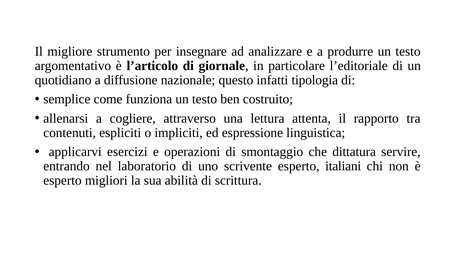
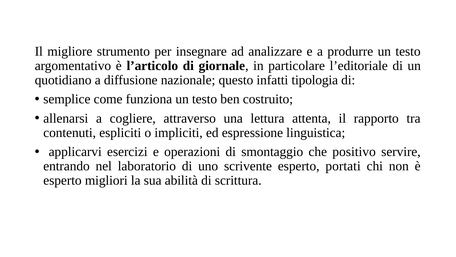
dittatura: dittatura -> positivo (354, 152)
italiani: italiani -> portati (343, 166)
